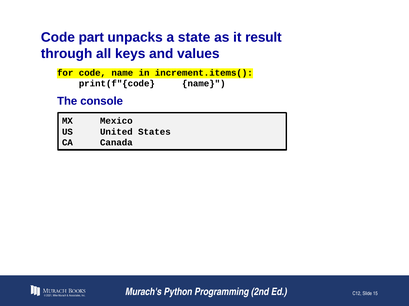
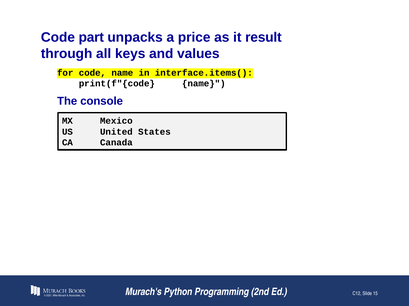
state: state -> price (194, 37)
increment.items(: increment.items( -> interface.items( (204, 73)
